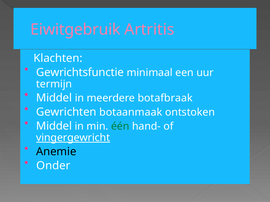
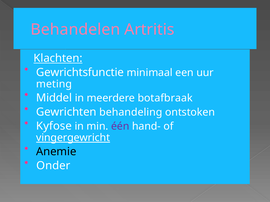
Eiwitgebruik: Eiwitgebruik -> Behandelen (75, 30)
Klachten underline: none -> present (58, 58)
termijn: termijn -> meting (54, 84)
botaanmaak: botaanmaak -> behandeling (131, 112)
Middel: Middel -> Kyfose (54, 126)
één colour: green -> purple (120, 127)
